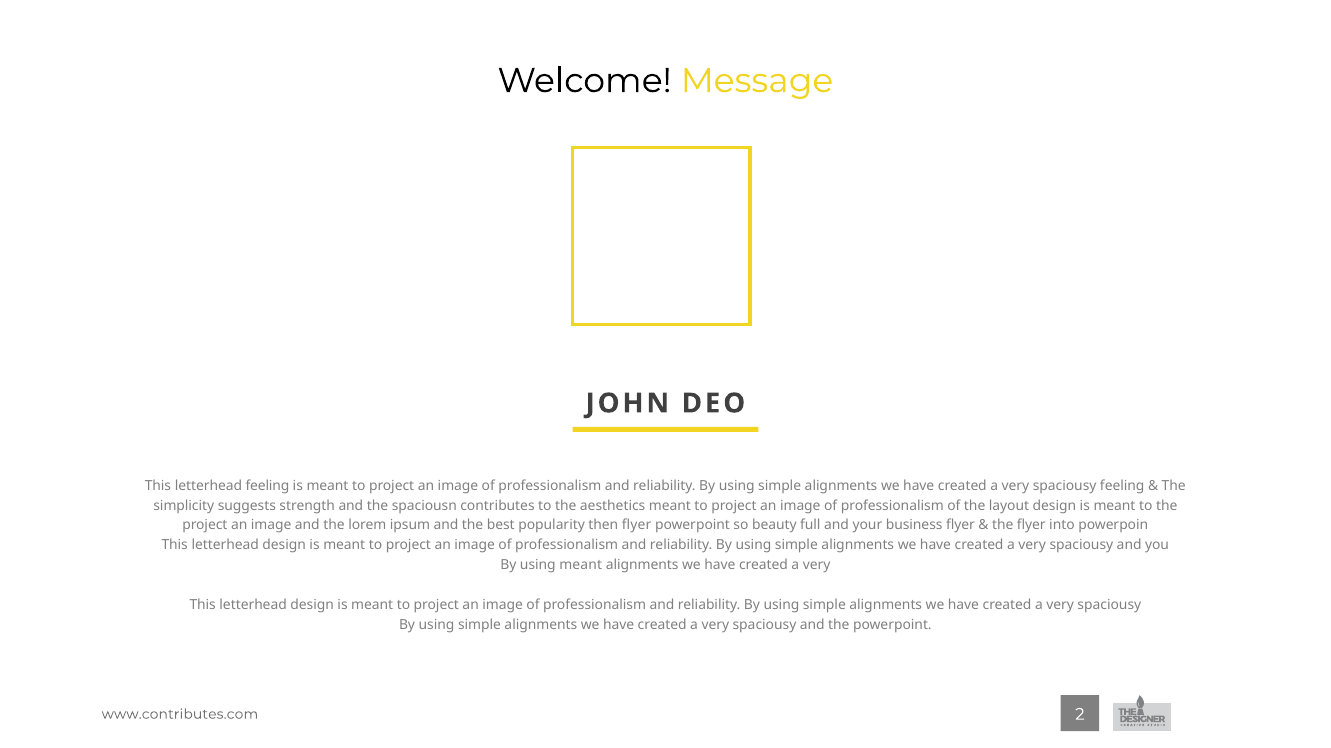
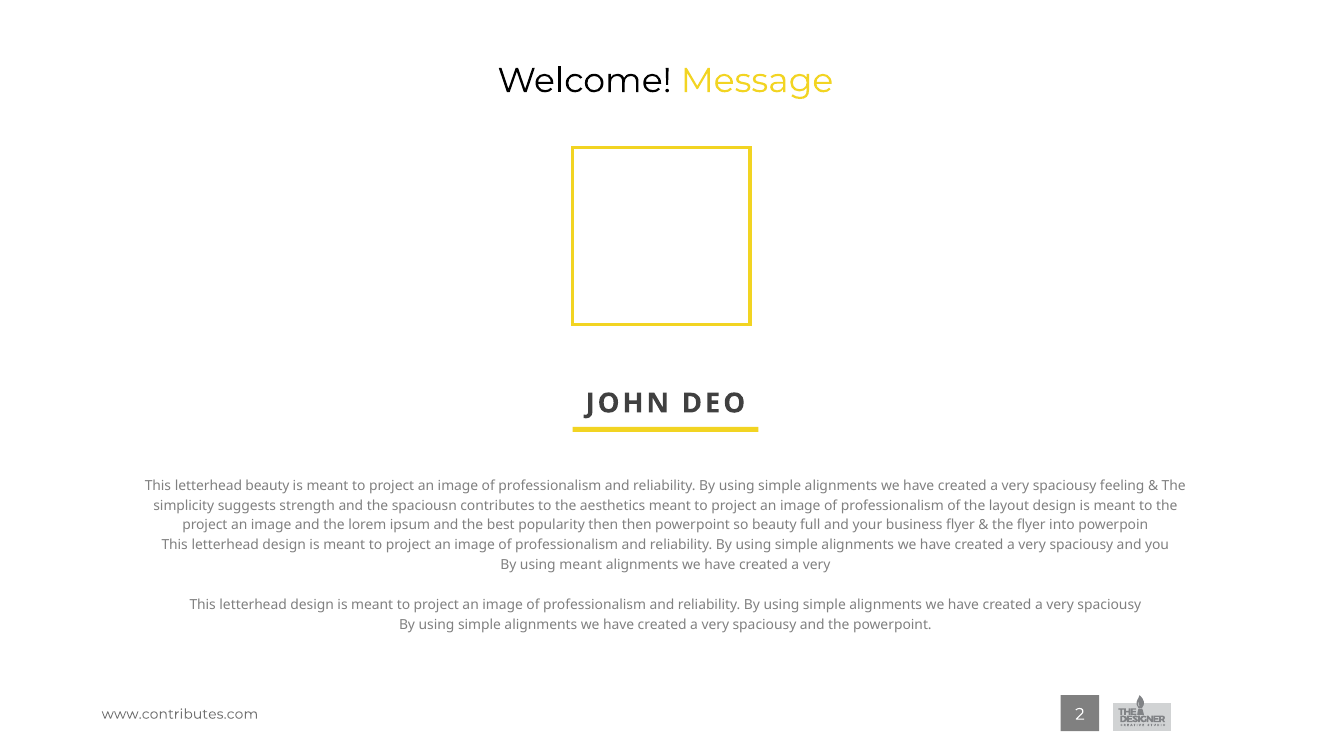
letterhead feeling: feeling -> beauty (267, 486)
then flyer: flyer -> then (637, 526)
